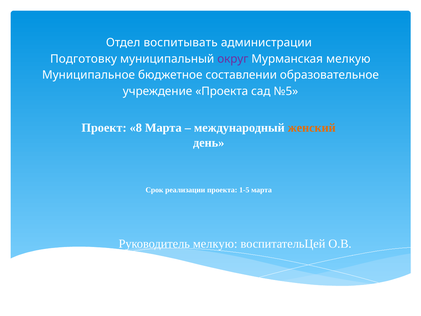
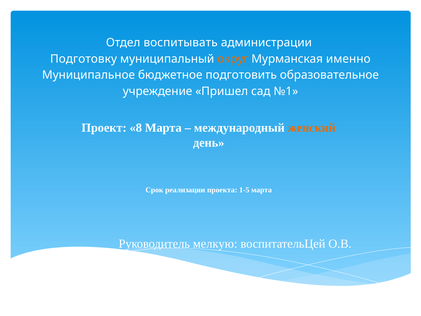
округ colour: purple -> orange (233, 59)
Мурманская мелкую: мелкую -> именно (348, 59)
составлении: составлении -> подготовить (241, 75)
учреждение Проекта: Проекта -> Пришел (222, 91)
№5: №5 -> №1 (286, 91)
